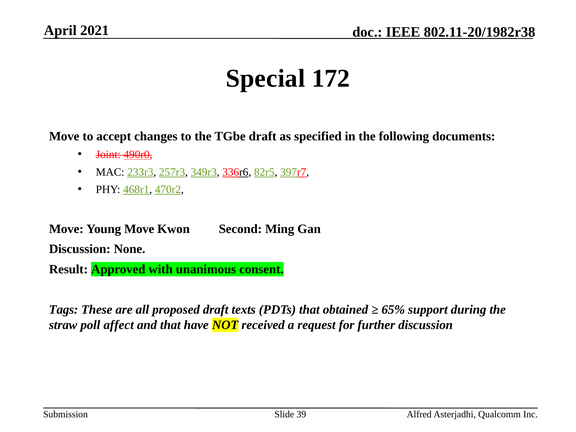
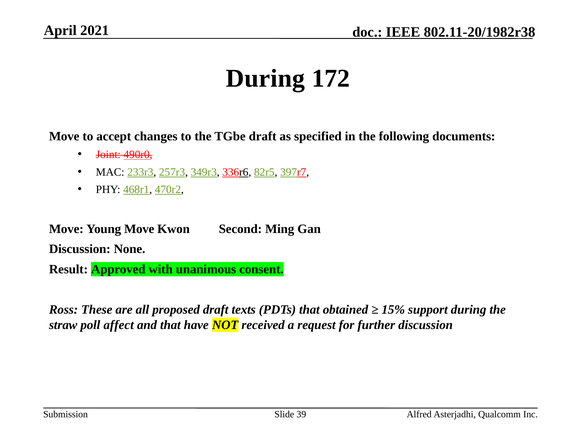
Special: Special -> During (265, 79)
Tags: Tags -> Ross (64, 310)
65%: 65% -> 15% (393, 310)
